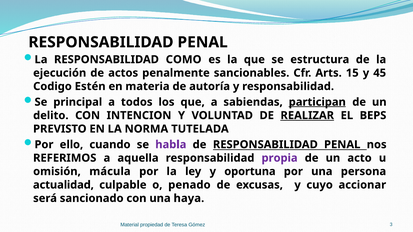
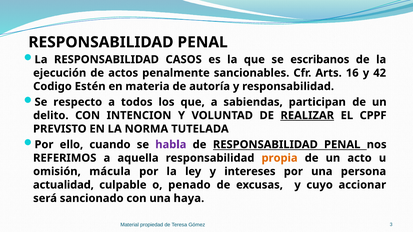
COMO: COMO -> CASOS (184, 60)
estructura: estructura -> escribanos (320, 60)
15: 15 -> 16 (352, 73)
45: 45 -> 42 (380, 73)
principal: principal -> respecto (78, 102)
participan underline: present -> none (317, 102)
BEPS: BEPS -> CPPF (373, 116)
propia colour: purple -> orange (280, 158)
oportuna: oportuna -> intereses (250, 172)
